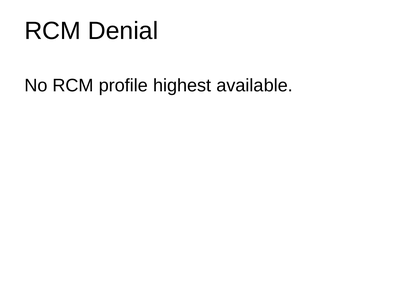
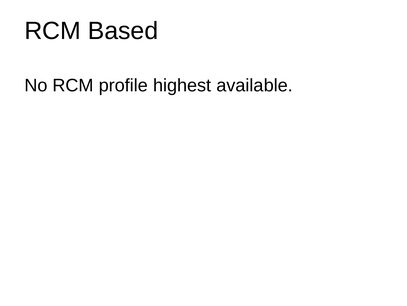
Denial: Denial -> Based (123, 31)
